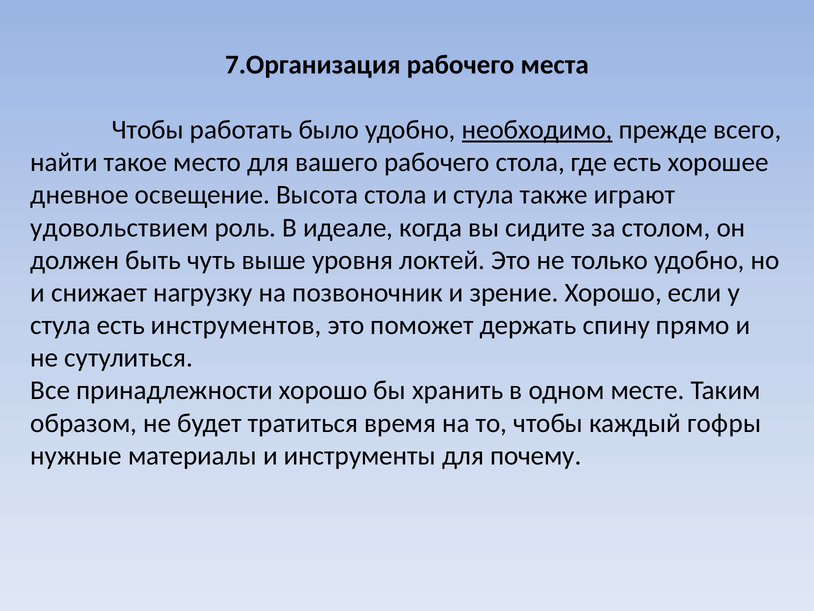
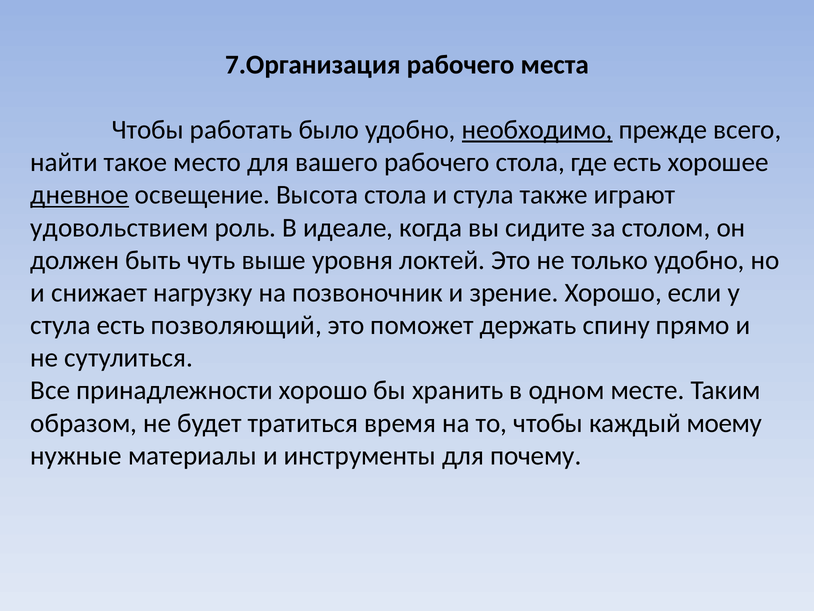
дневное underline: none -> present (80, 195)
инструментов: инструментов -> позволяющий (236, 325)
гофры: гофры -> моему (724, 423)
